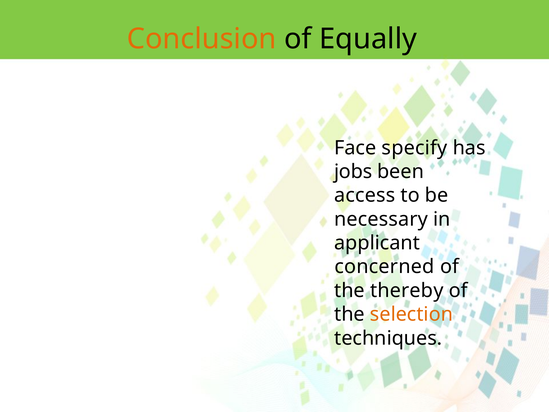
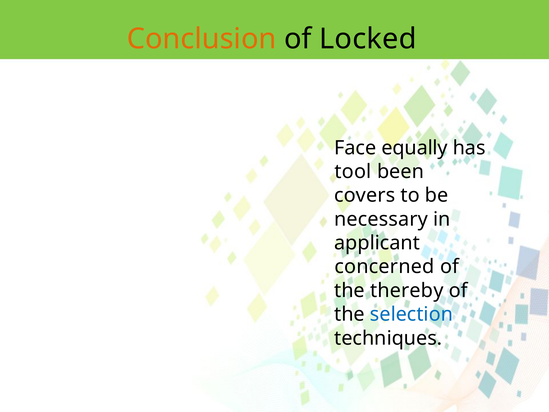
Equally: Equally -> Locked (368, 39)
specify: specify -> equally (415, 148)
jobs: jobs -> tool (353, 171)
access: access -> covers (365, 195)
selection colour: orange -> blue (412, 314)
